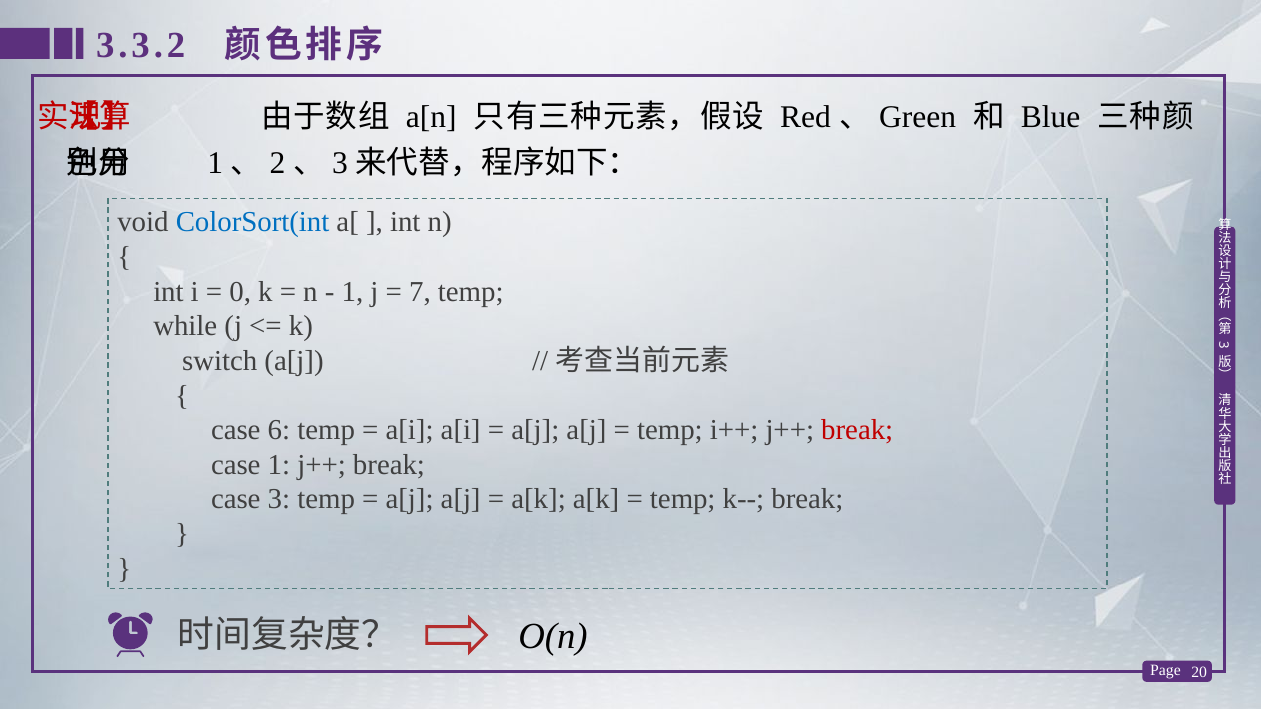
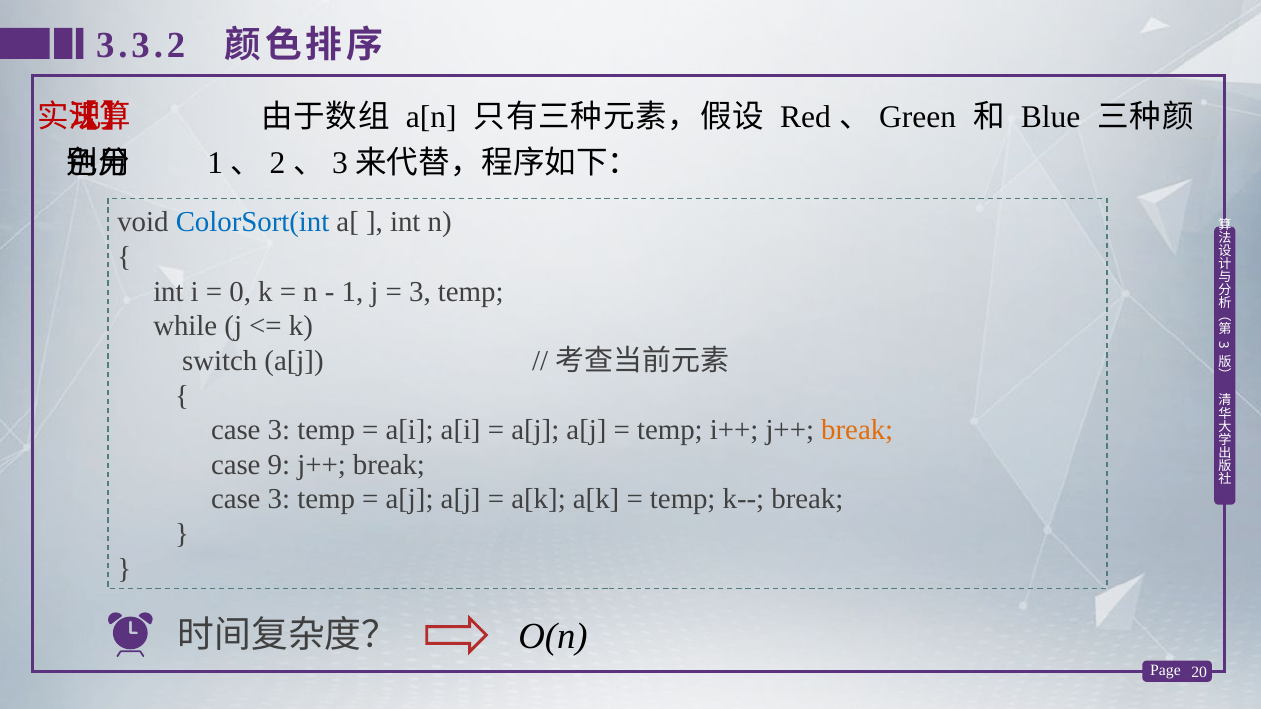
7: 7 -> 3 (420, 292)
6: 6 -> 3 (279, 430)
break colour: red -> orange (857, 430)
case 1: 1 -> 9 (279, 465)
